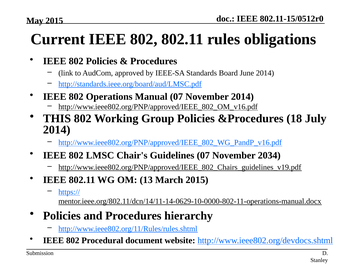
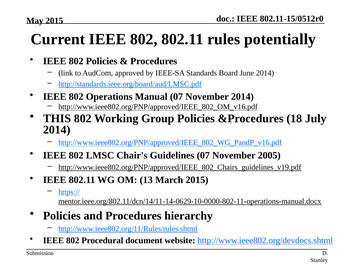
obligations: obligations -> potentially (280, 39)
2034: 2034 -> 2005 (269, 155)
